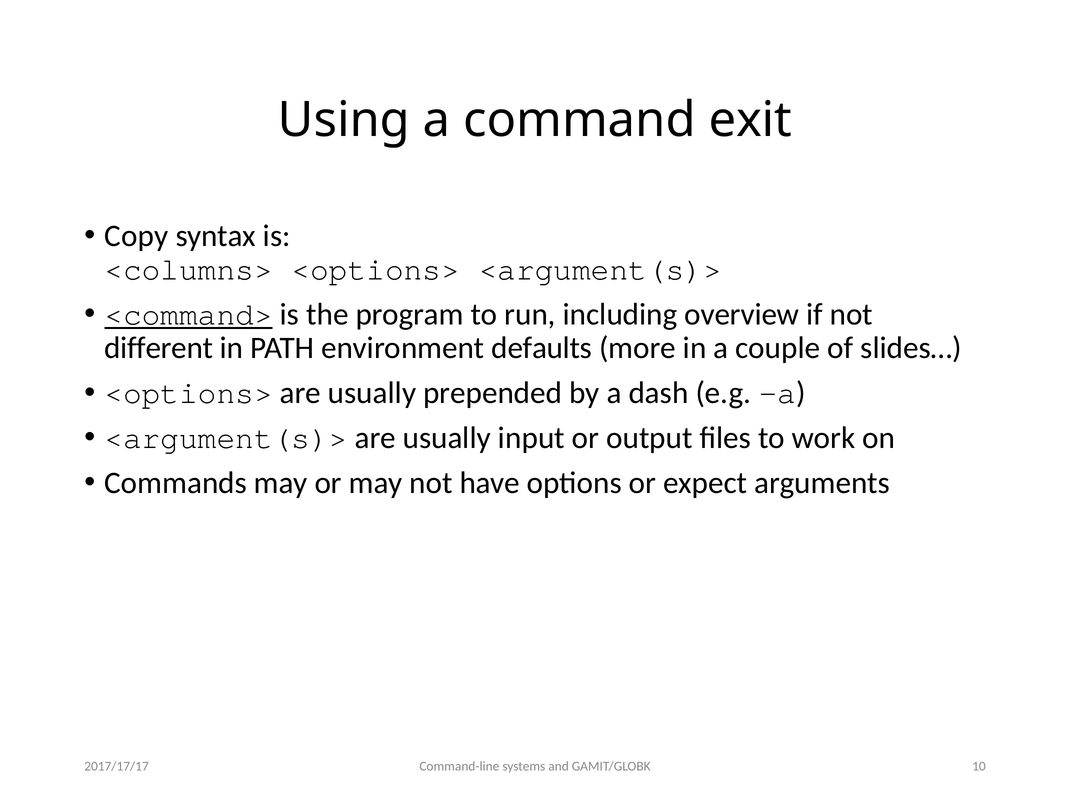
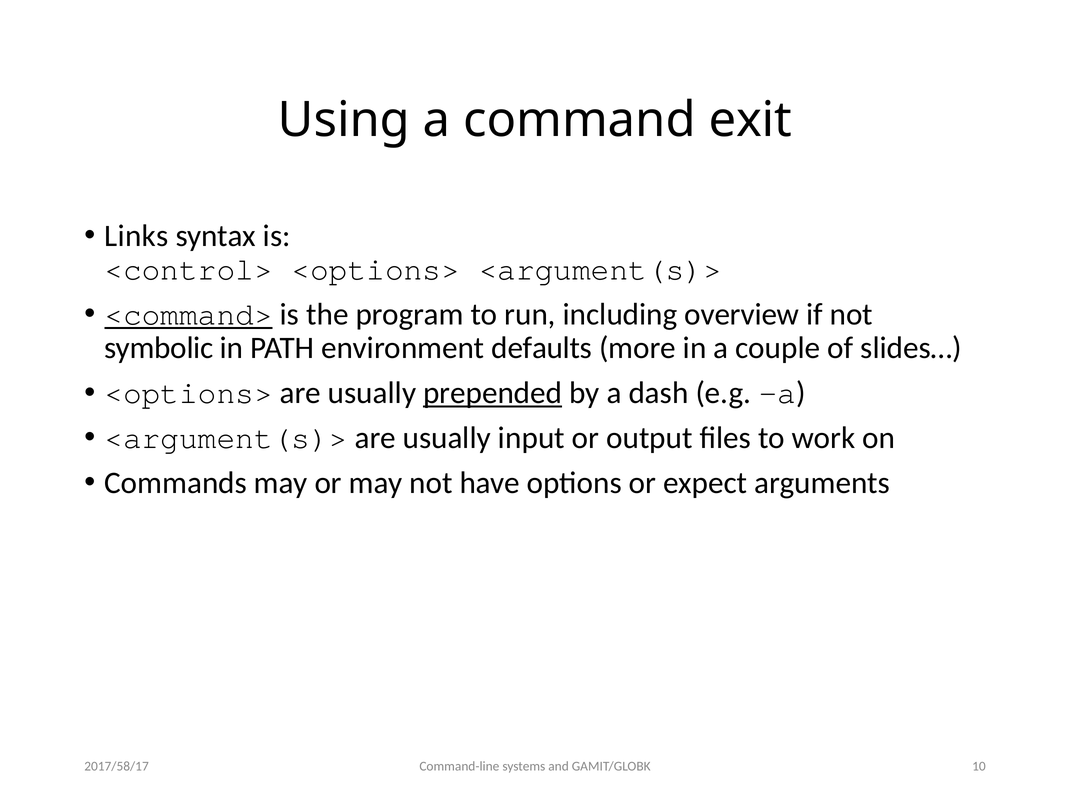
Copy: Copy -> Links (136, 236)
<columns>: <columns> -> <control> (189, 269)
different: different -> symbolic (159, 348)
prepended underline: none -> present (493, 393)
2017/17/17: 2017/17/17 -> 2017/58/17 (117, 766)
